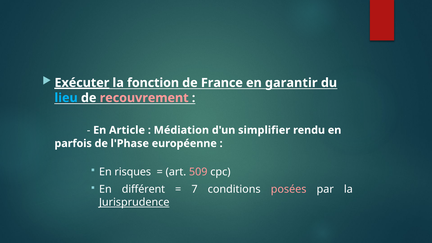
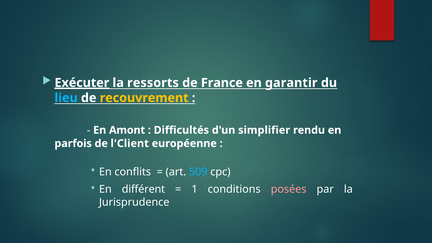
fonction: fonction -> ressorts (153, 83)
recouvrement colour: pink -> yellow (144, 98)
Article: Article -> Amont (127, 130)
Médiation: Médiation -> Difficultés (181, 130)
l'Phase: l'Phase -> l'Client (130, 143)
risques: risques -> conflits (133, 172)
509 colour: pink -> light blue (198, 172)
7: 7 -> 1 (195, 189)
Jurisprudence underline: present -> none (134, 202)
